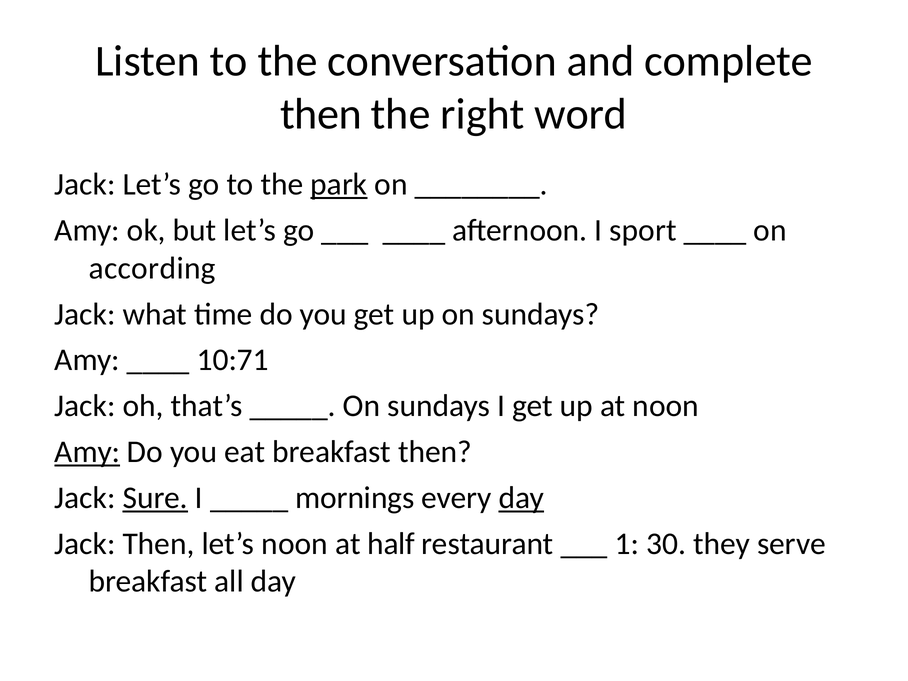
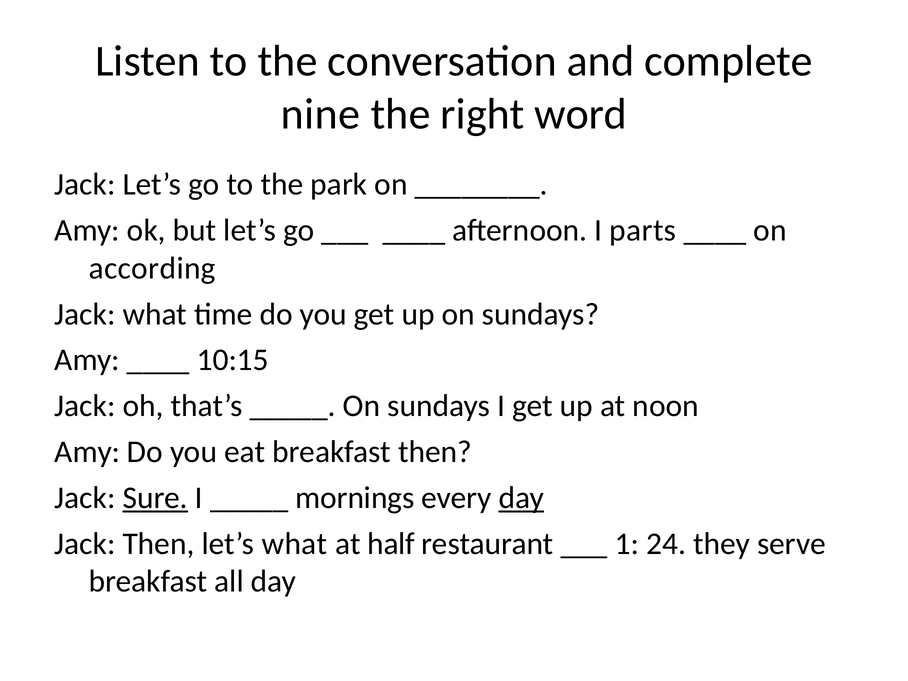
then: then -> nine (321, 114)
park underline: present -> none (339, 185)
sport: sport -> parts (643, 230)
10:71: 10:71 -> 10:15 (233, 360)
Amy underline: present -> none (87, 452)
let’s noon: noon -> what (295, 544)
30: 30 -> 24 (666, 544)
